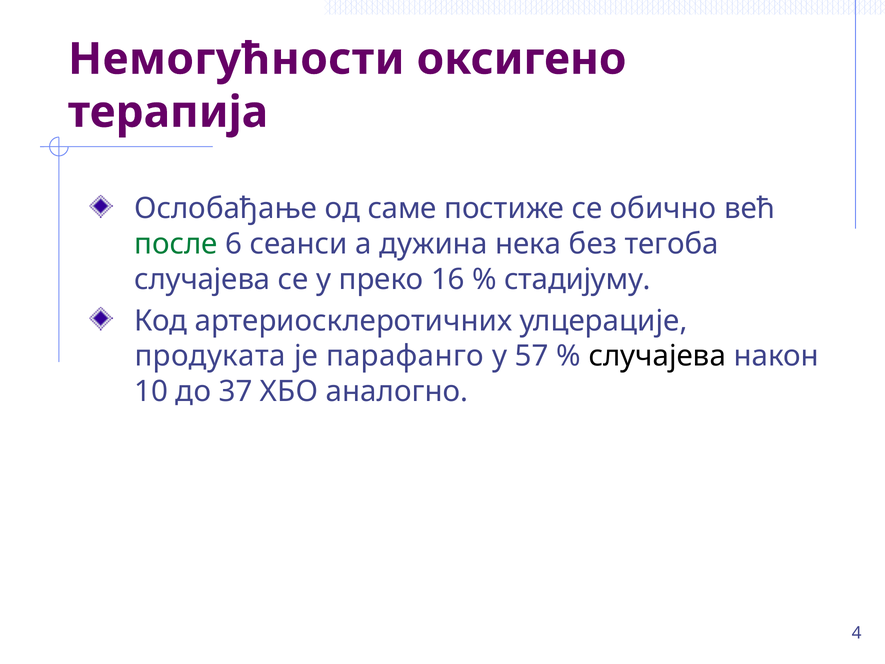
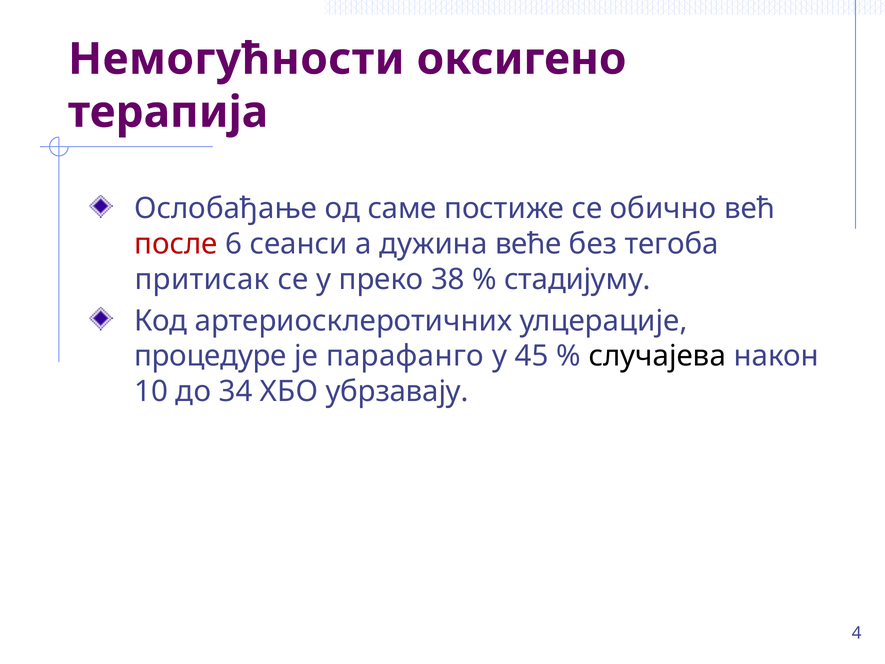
после colour: green -> red (176, 244)
нека: нека -> веће (528, 244)
случајева: случајева -> притисак (202, 279)
16: 16 -> 38 (448, 279)
продуката: продуката -> процедуре (210, 356)
57: 57 -> 45 (532, 356)
37: 37 -> 34 (236, 391)
аналогно: аналогно -> убрзавају (397, 391)
